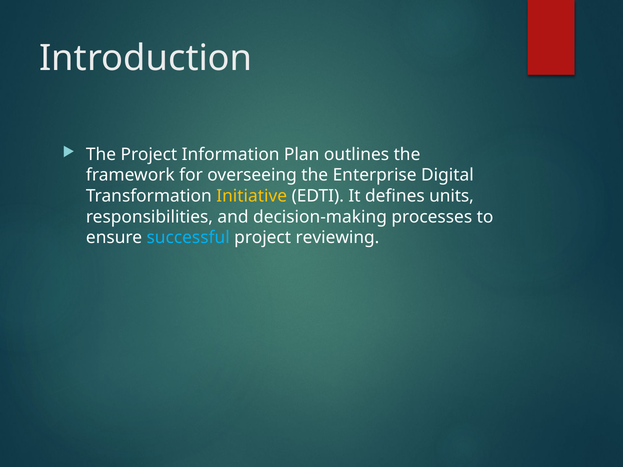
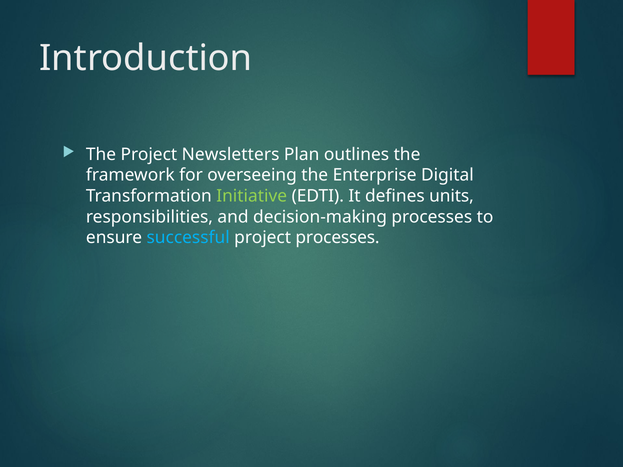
Information: Information -> Newsletters (231, 155)
Initiative colour: yellow -> light green (252, 196)
project reviewing: reviewing -> processes (338, 238)
